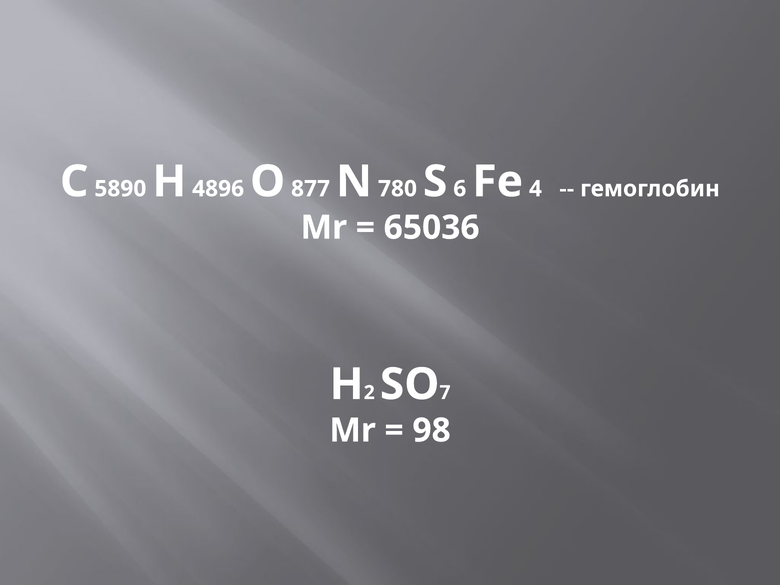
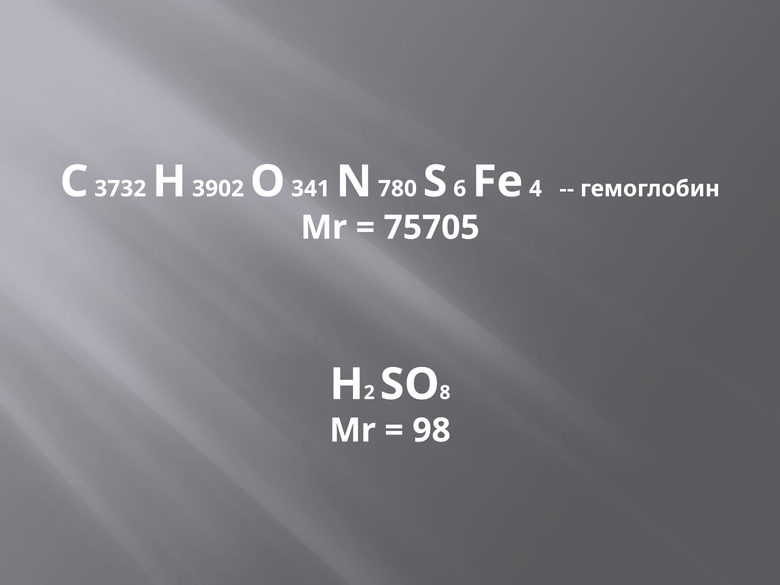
5890: 5890 -> 3732 (120, 189)
4896: 4896 -> 3902 (218, 189)
877: 877 -> 341 (311, 189)
65036: 65036 -> 75705 (432, 228)
7: 7 -> 8 (445, 393)
